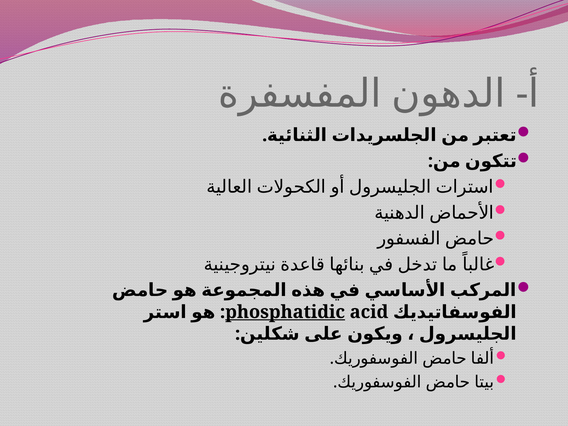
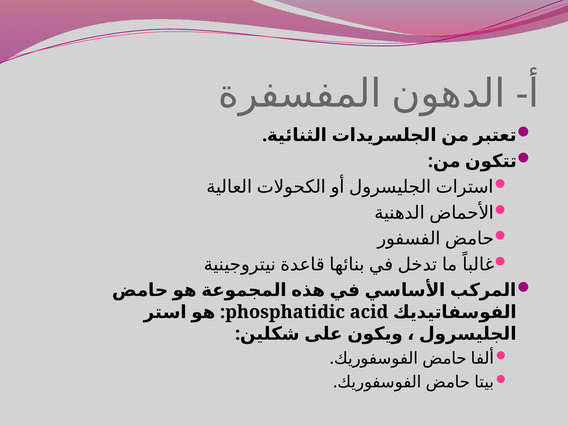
phosphatidic underline: present -> none (285, 312)
